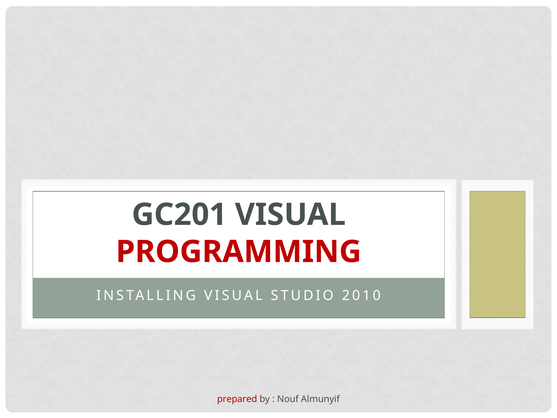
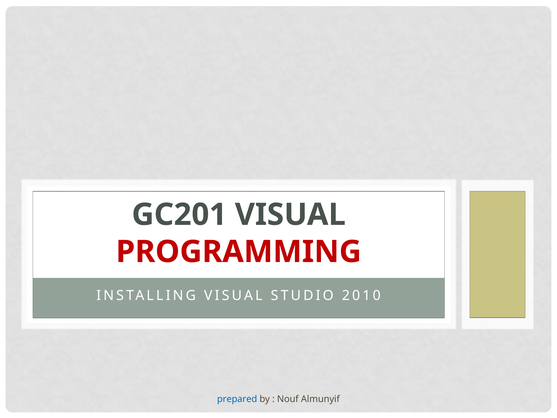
prepared colour: red -> blue (237, 399)
